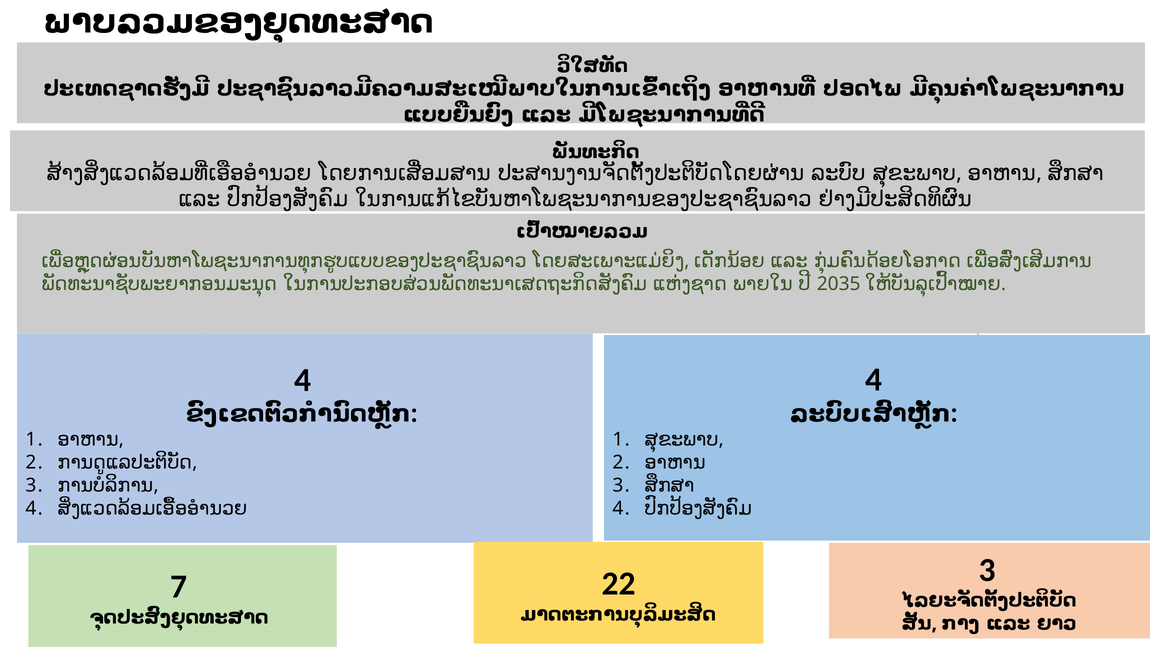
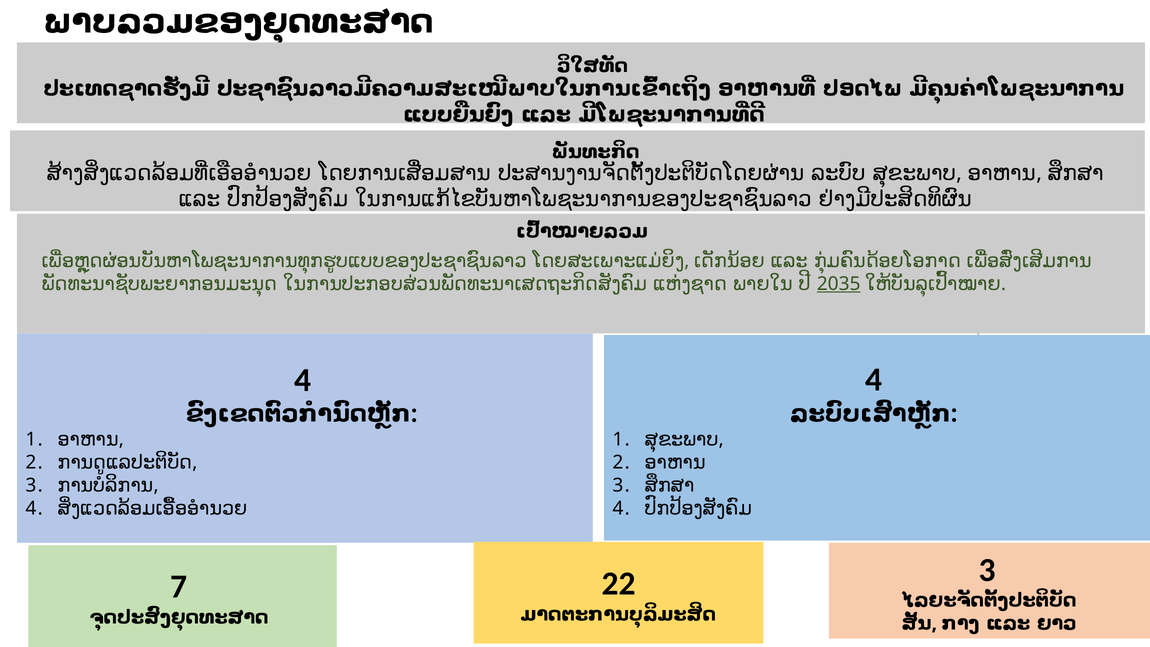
2035 underline: none -> present (839, 284)
